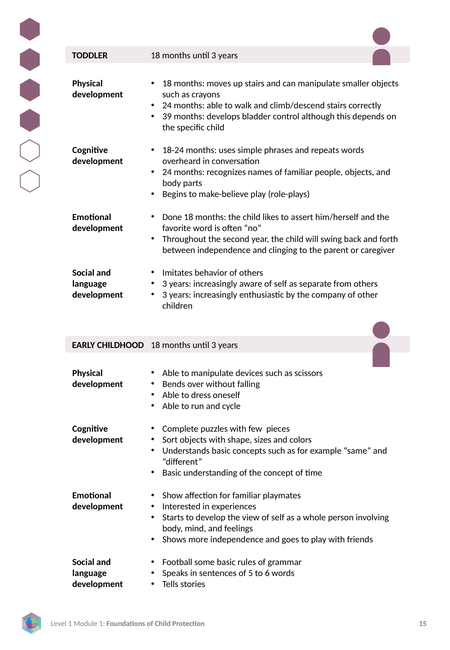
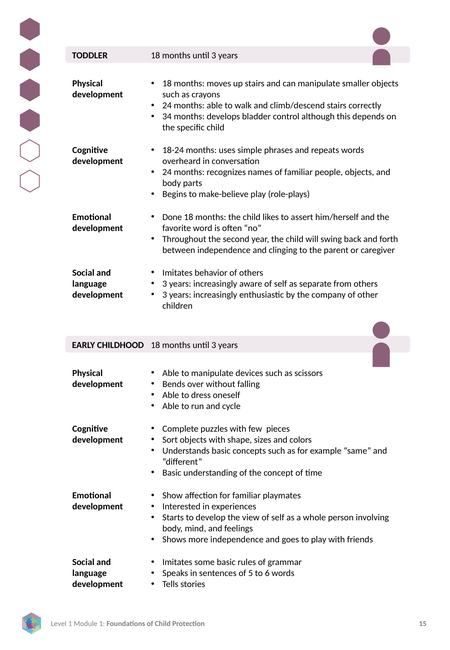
39: 39 -> 34 (167, 117)
Football: Football -> Imitates (177, 562)
